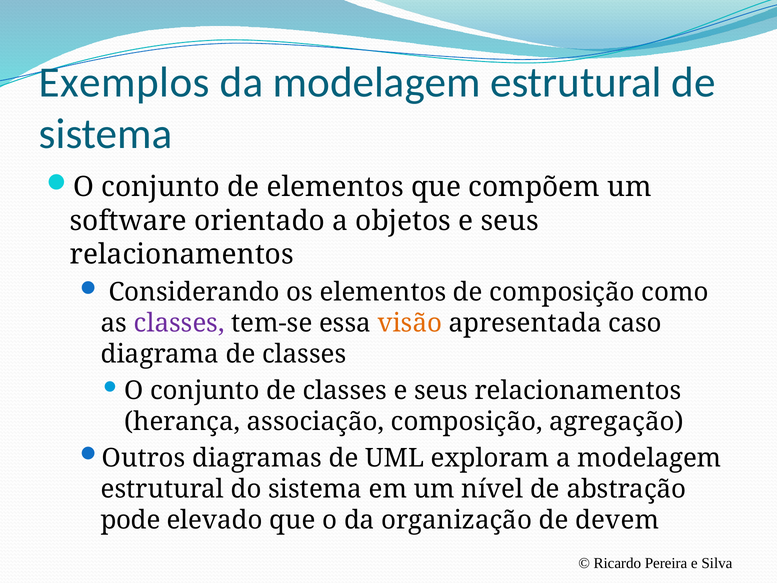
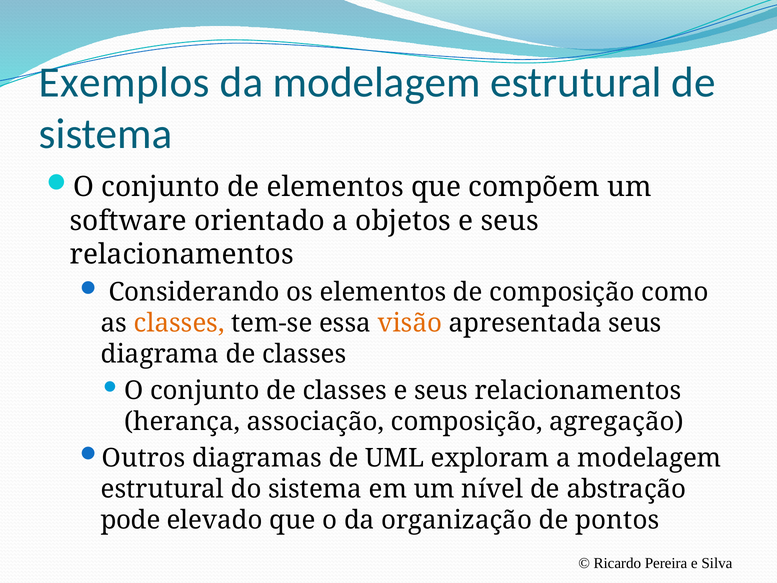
classes colour: purple -> orange (179, 323)
apresentada caso: caso -> seus (635, 323)
devem: devem -> pontos (617, 520)
